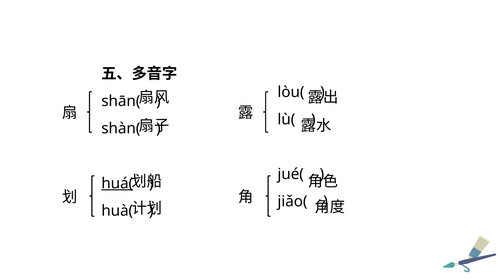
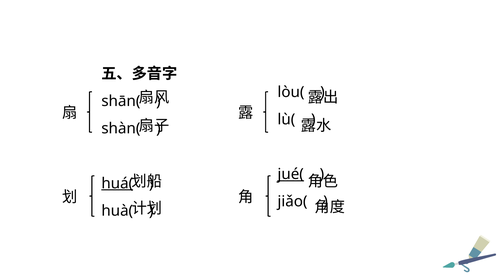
jué( underline: none -> present (291, 174)
